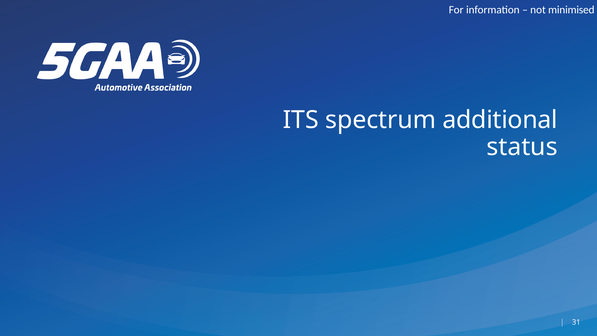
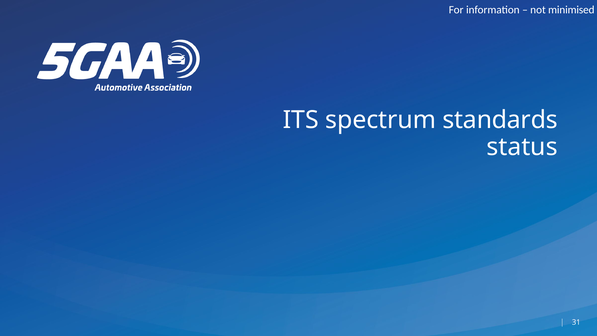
additional: additional -> standards (500, 120)
